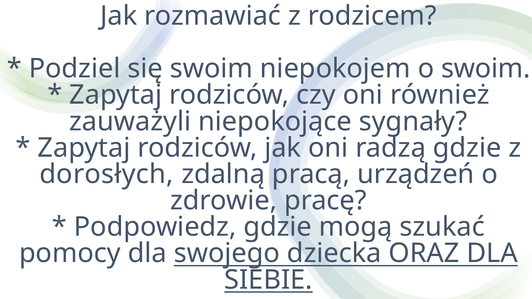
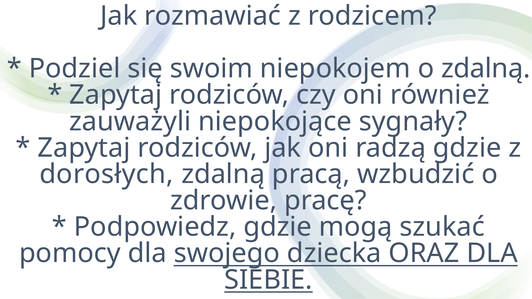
o swoim: swoim -> zdalną (486, 69)
urządzeń: urządzeń -> wzbudzić (416, 174)
